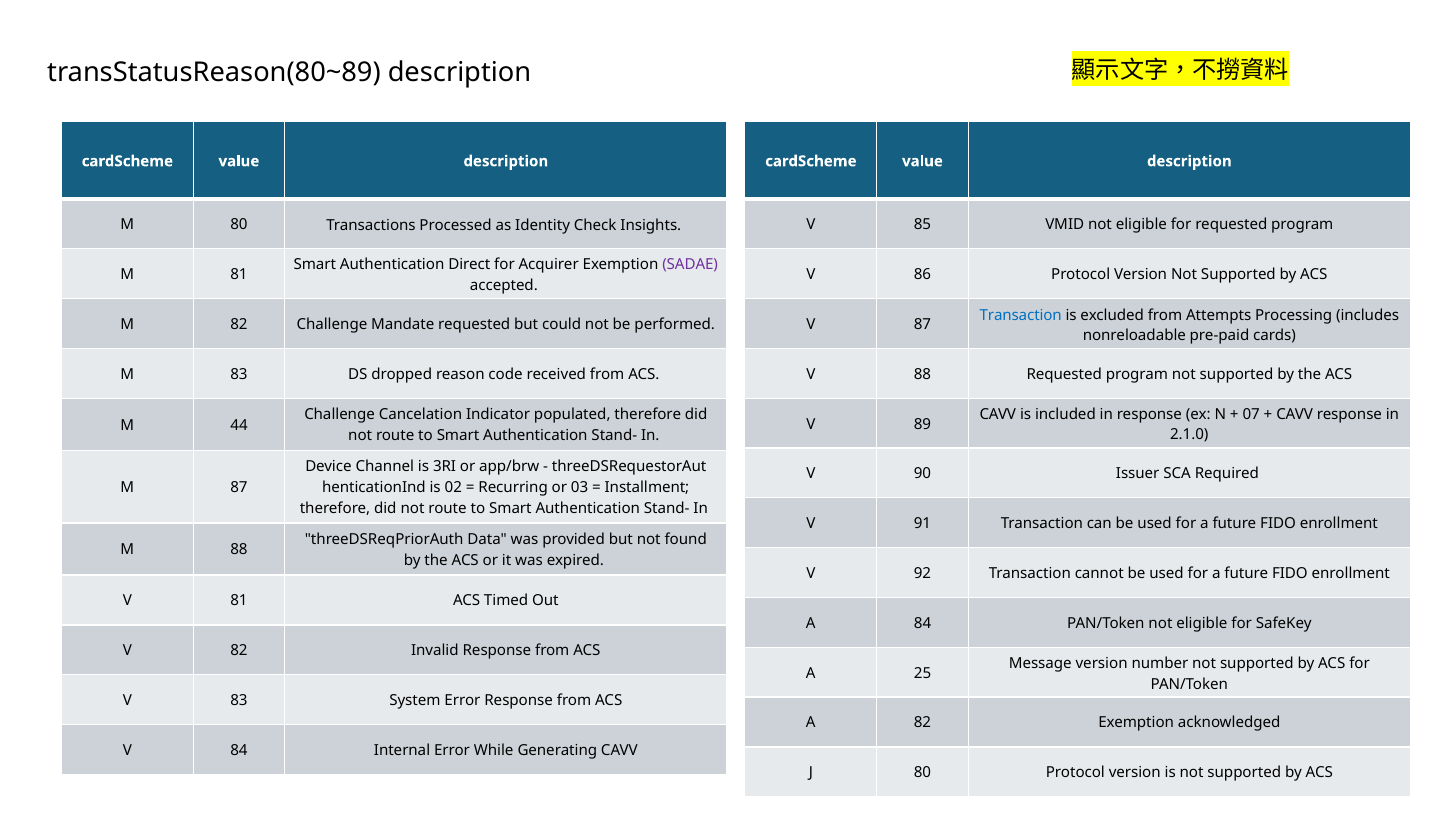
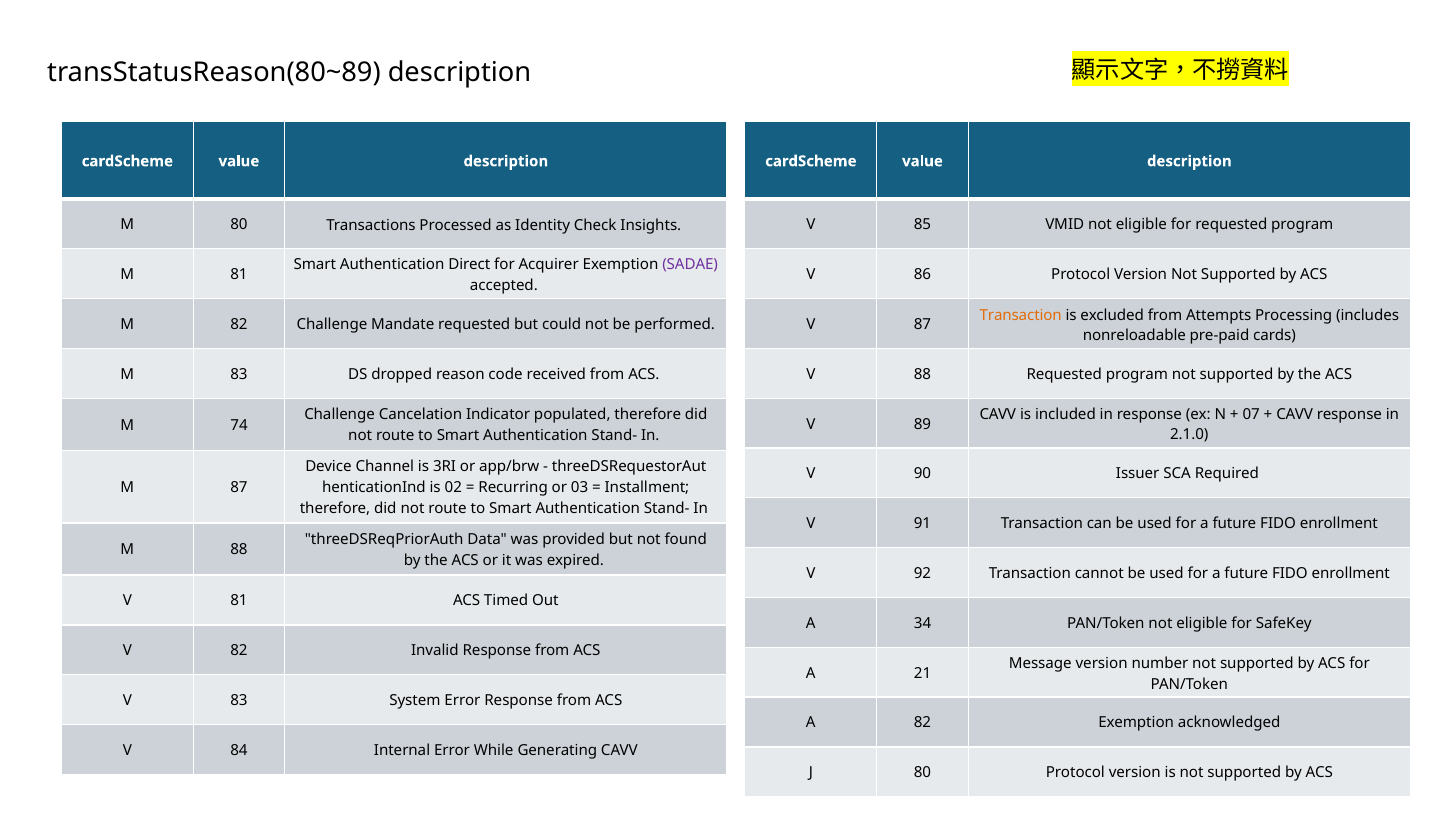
Transaction colour: blue -> orange (1021, 315)
44: 44 -> 74 (239, 425)
A 84: 84 -> 34 (923, 623)
25: 25 -> 21 (923, 673)
